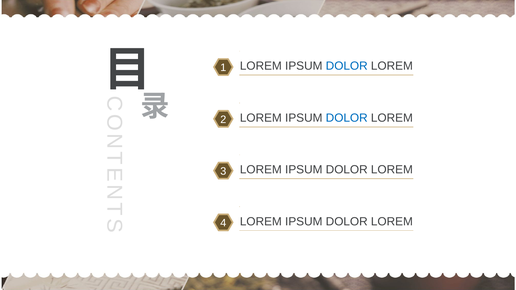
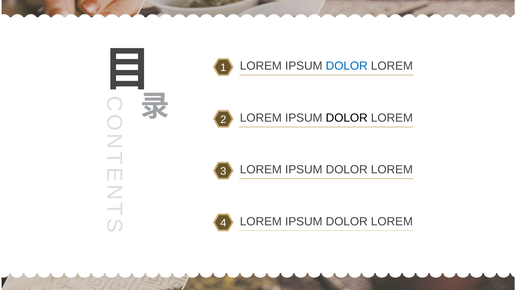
DOLOR colour: blue -> black (347, 118)
